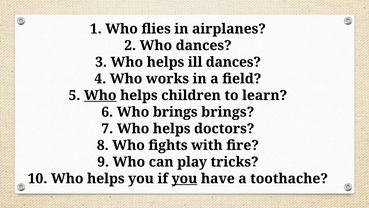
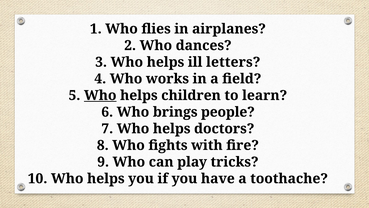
ill dances: dances -> letters (233, 62)
brings brings: brings -> people (228, 112)
you underline: present -> none (184, 178)
